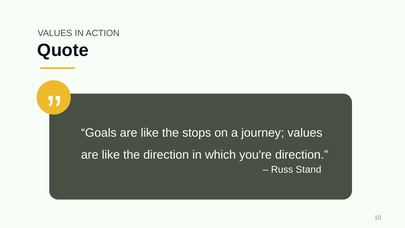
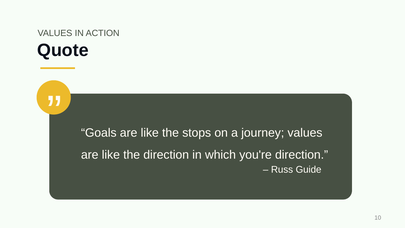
Stand: Stand -> Guide (309, 169)
